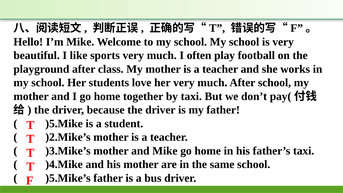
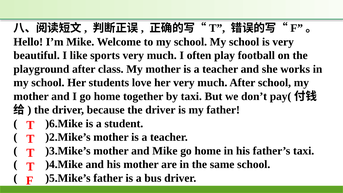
)5.Mike: )5.Mike -> )6.Mike (64, 123)
